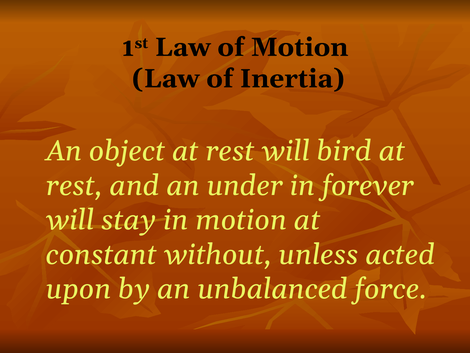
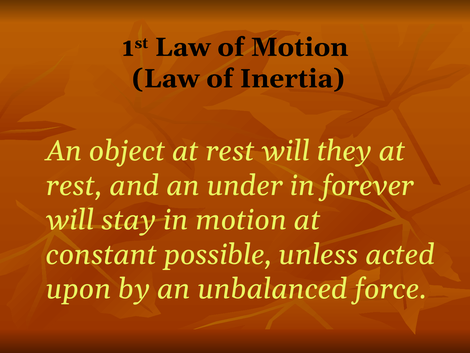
bird: bird -> they (344, 151)
without: without -> possible (218, 254)
